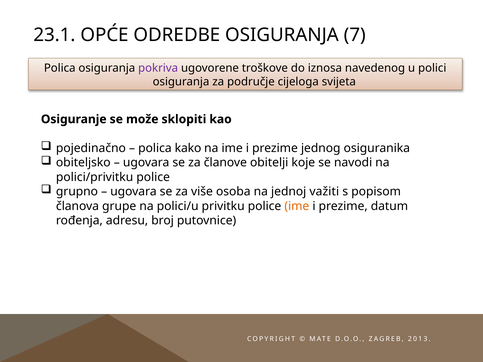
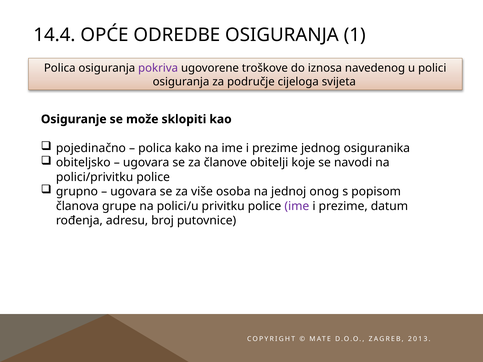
23.1: 23.1 -> 14.4 (54, 35)
7: 7 -> 1 (355, 35)
važiti: važiti -> onog (324, 192)
ime colour: orange -> purple (297, 206)
